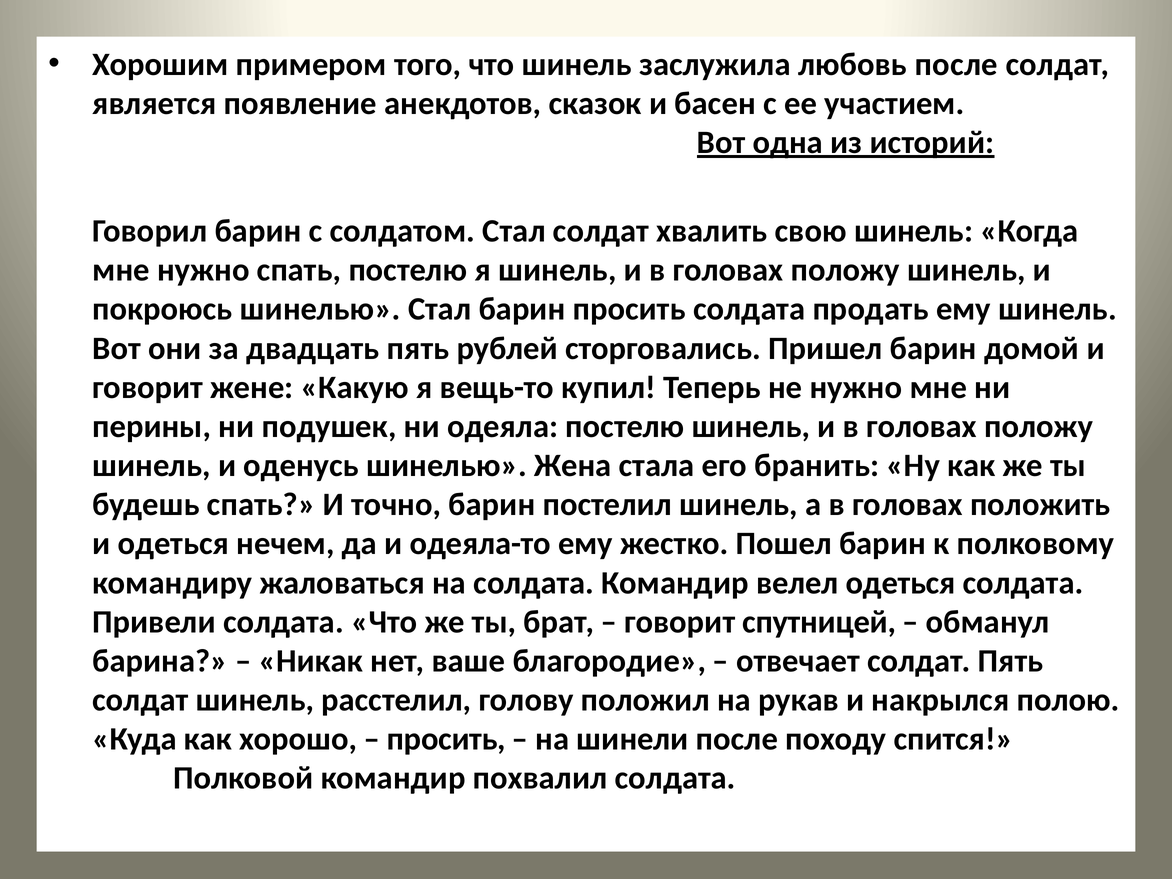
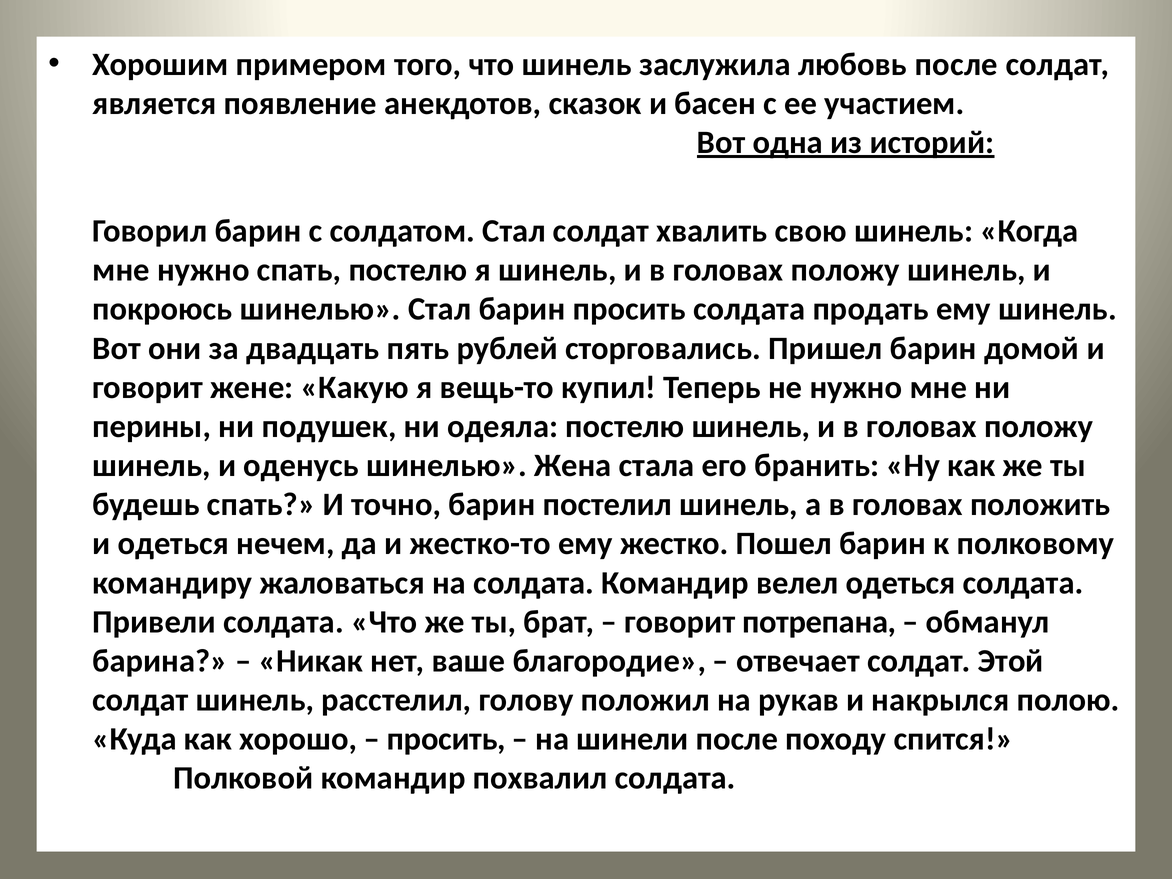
одеяла-то: одеяла-то -> жестко-то (480, 544)
спутницей: спутницей -> потрепана (819, 622)
солдат Пять: Пять -> Этой (1011, 661)
